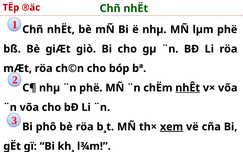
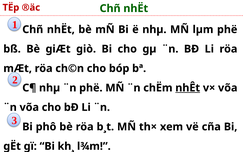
xem underline: present -> none (172, 127)
